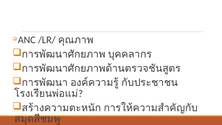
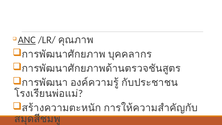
ANC underline: none -> present (27, 40)
